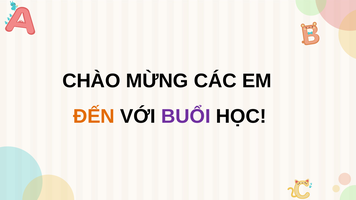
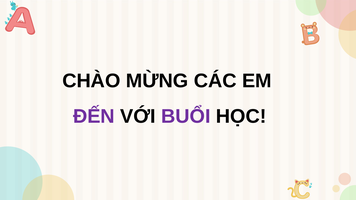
ĐẾN colour: orange -> purple (94, 117)
